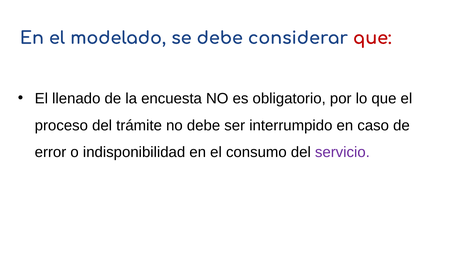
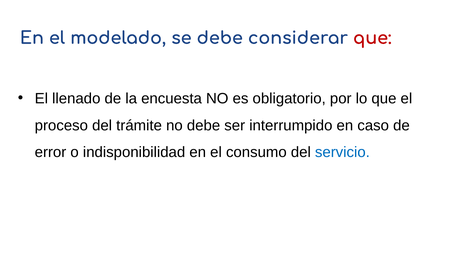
servicio colour: purple -> blue (342, 152)
